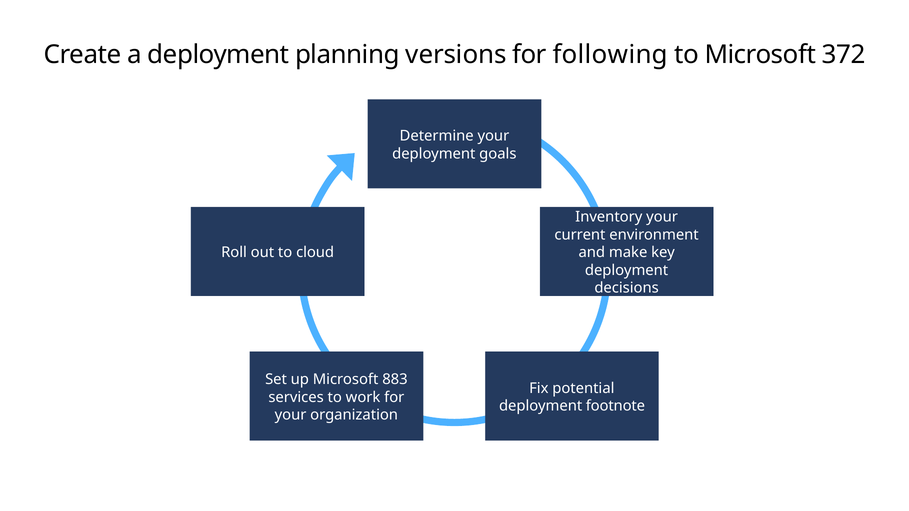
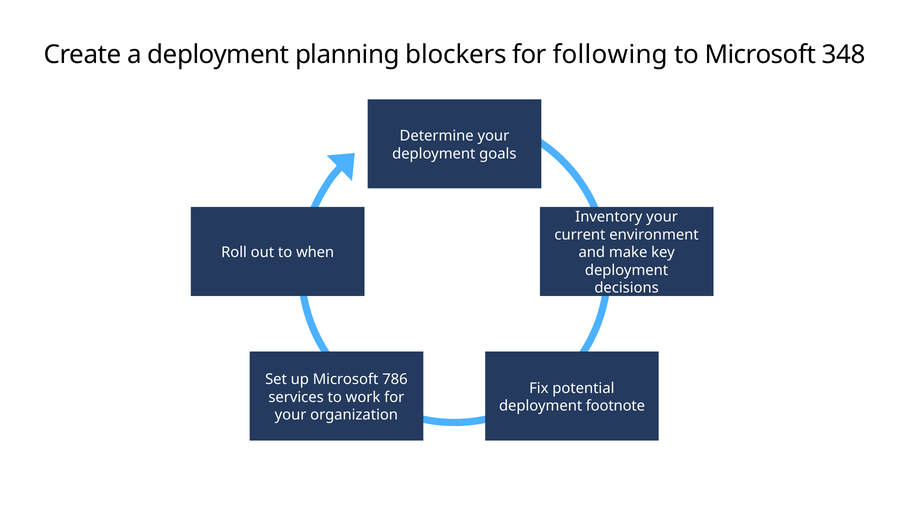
versions: versions -> blockers (456, 55)
372: 372 -> 348 (844, 55)
cloud: cloud -> when (315, 253)
883: 883 -> 786 (395, 380)
